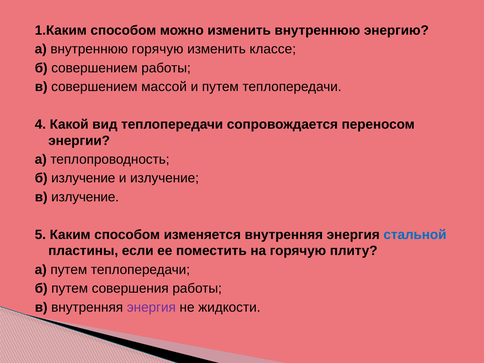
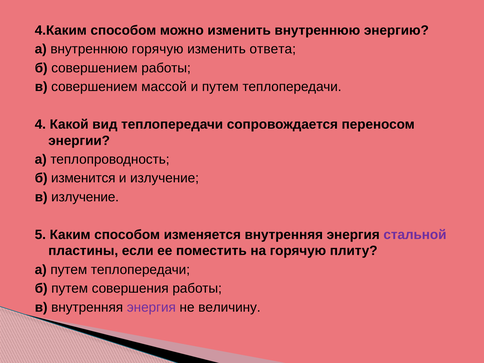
1.Каким: 1.Каким -> 4.Каким (61, 30)
классе: классе -> ответа (273, 49)
б излучение: излучение -> изменится (83, 178)
стальной colour: blue -> purple (415, 235)
жидкости: жидкости -> величину (229, 307)
